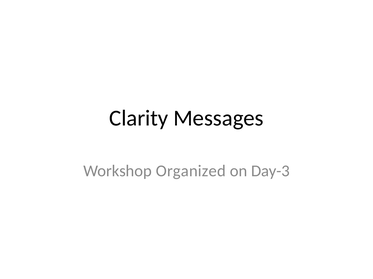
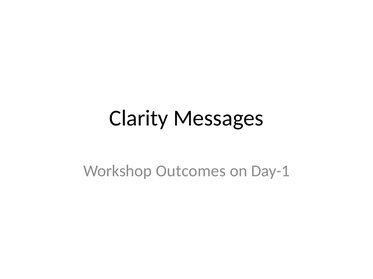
Organized: Organized -> Outcomes (191, 171)
Day-3: Day-3 -> Day-1 (270, 171)
